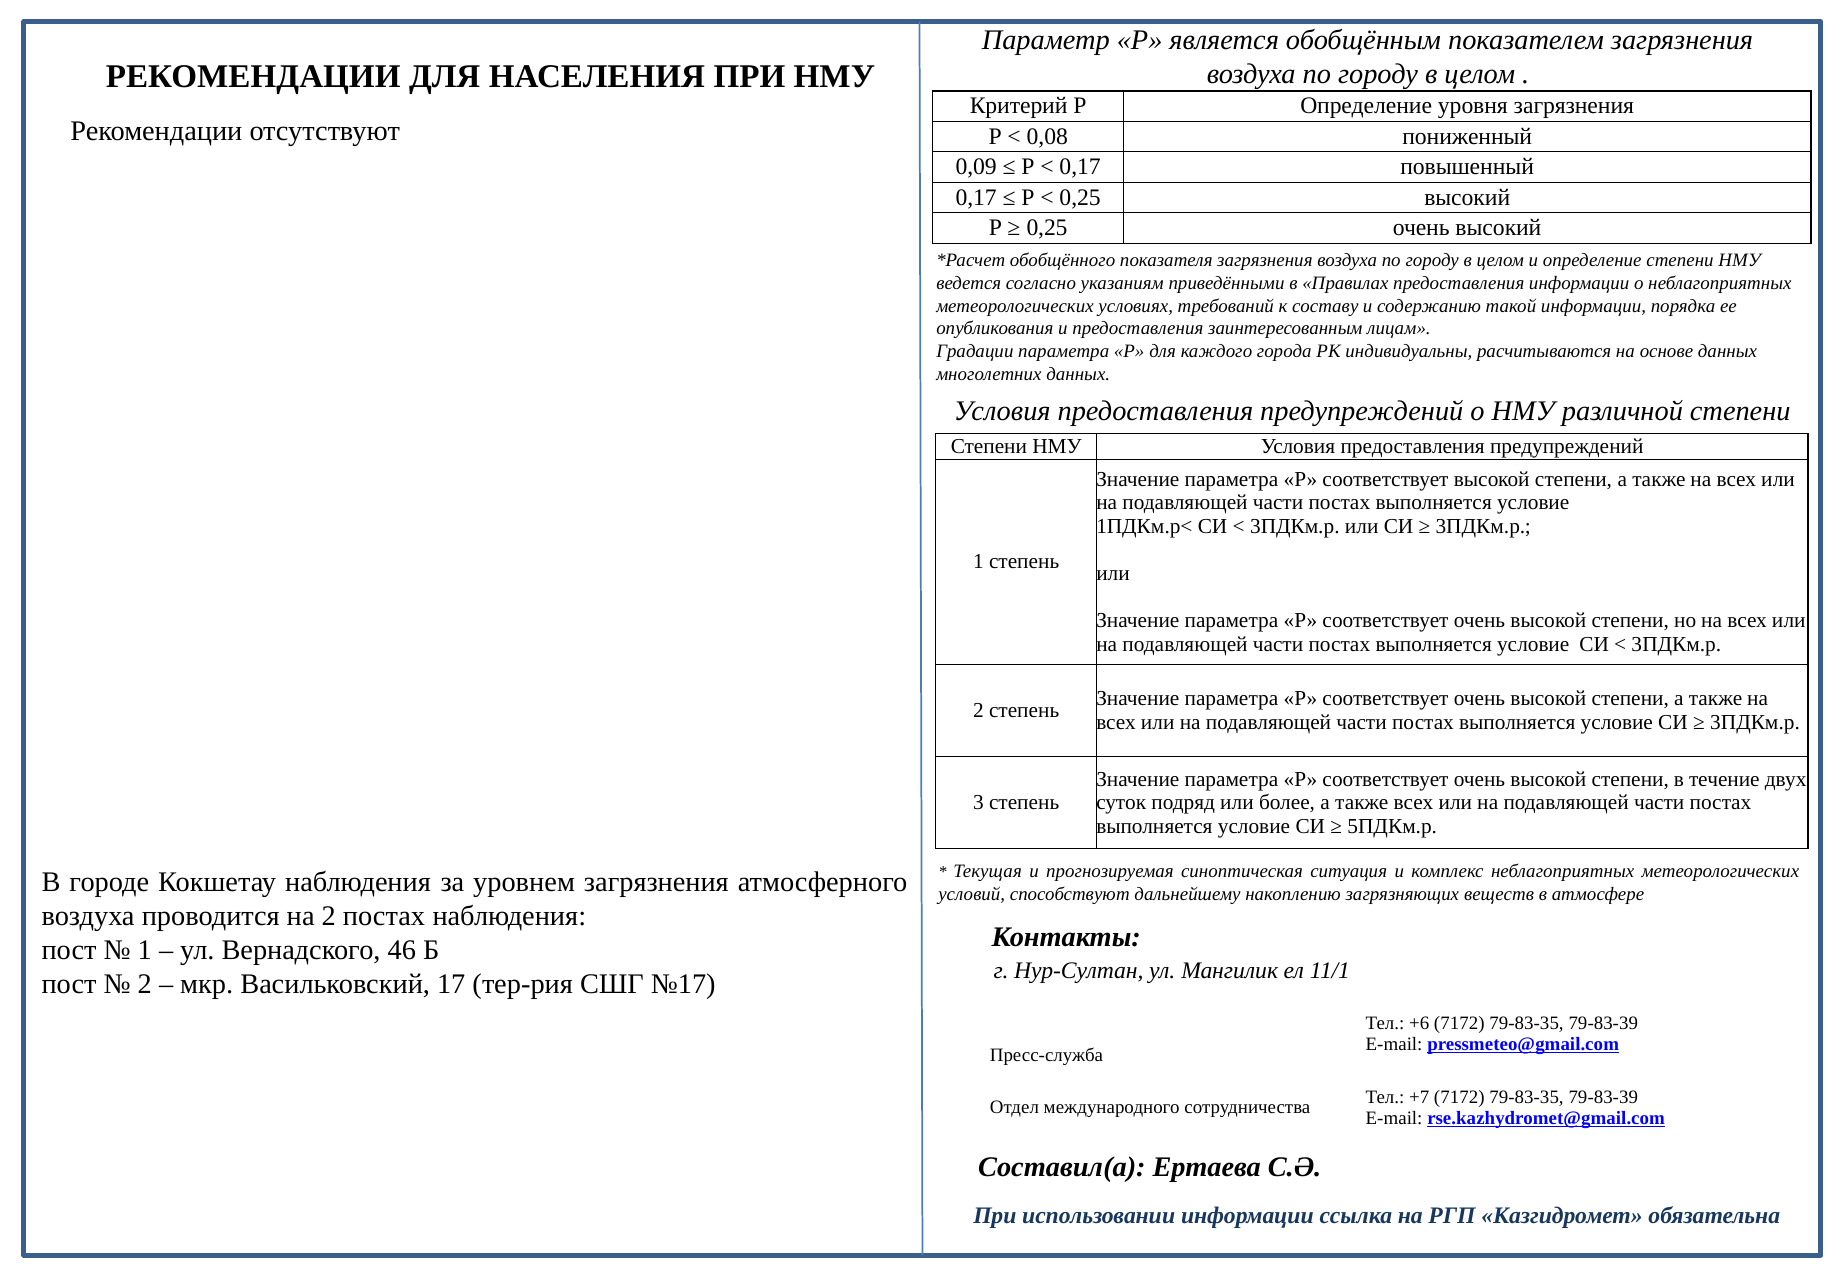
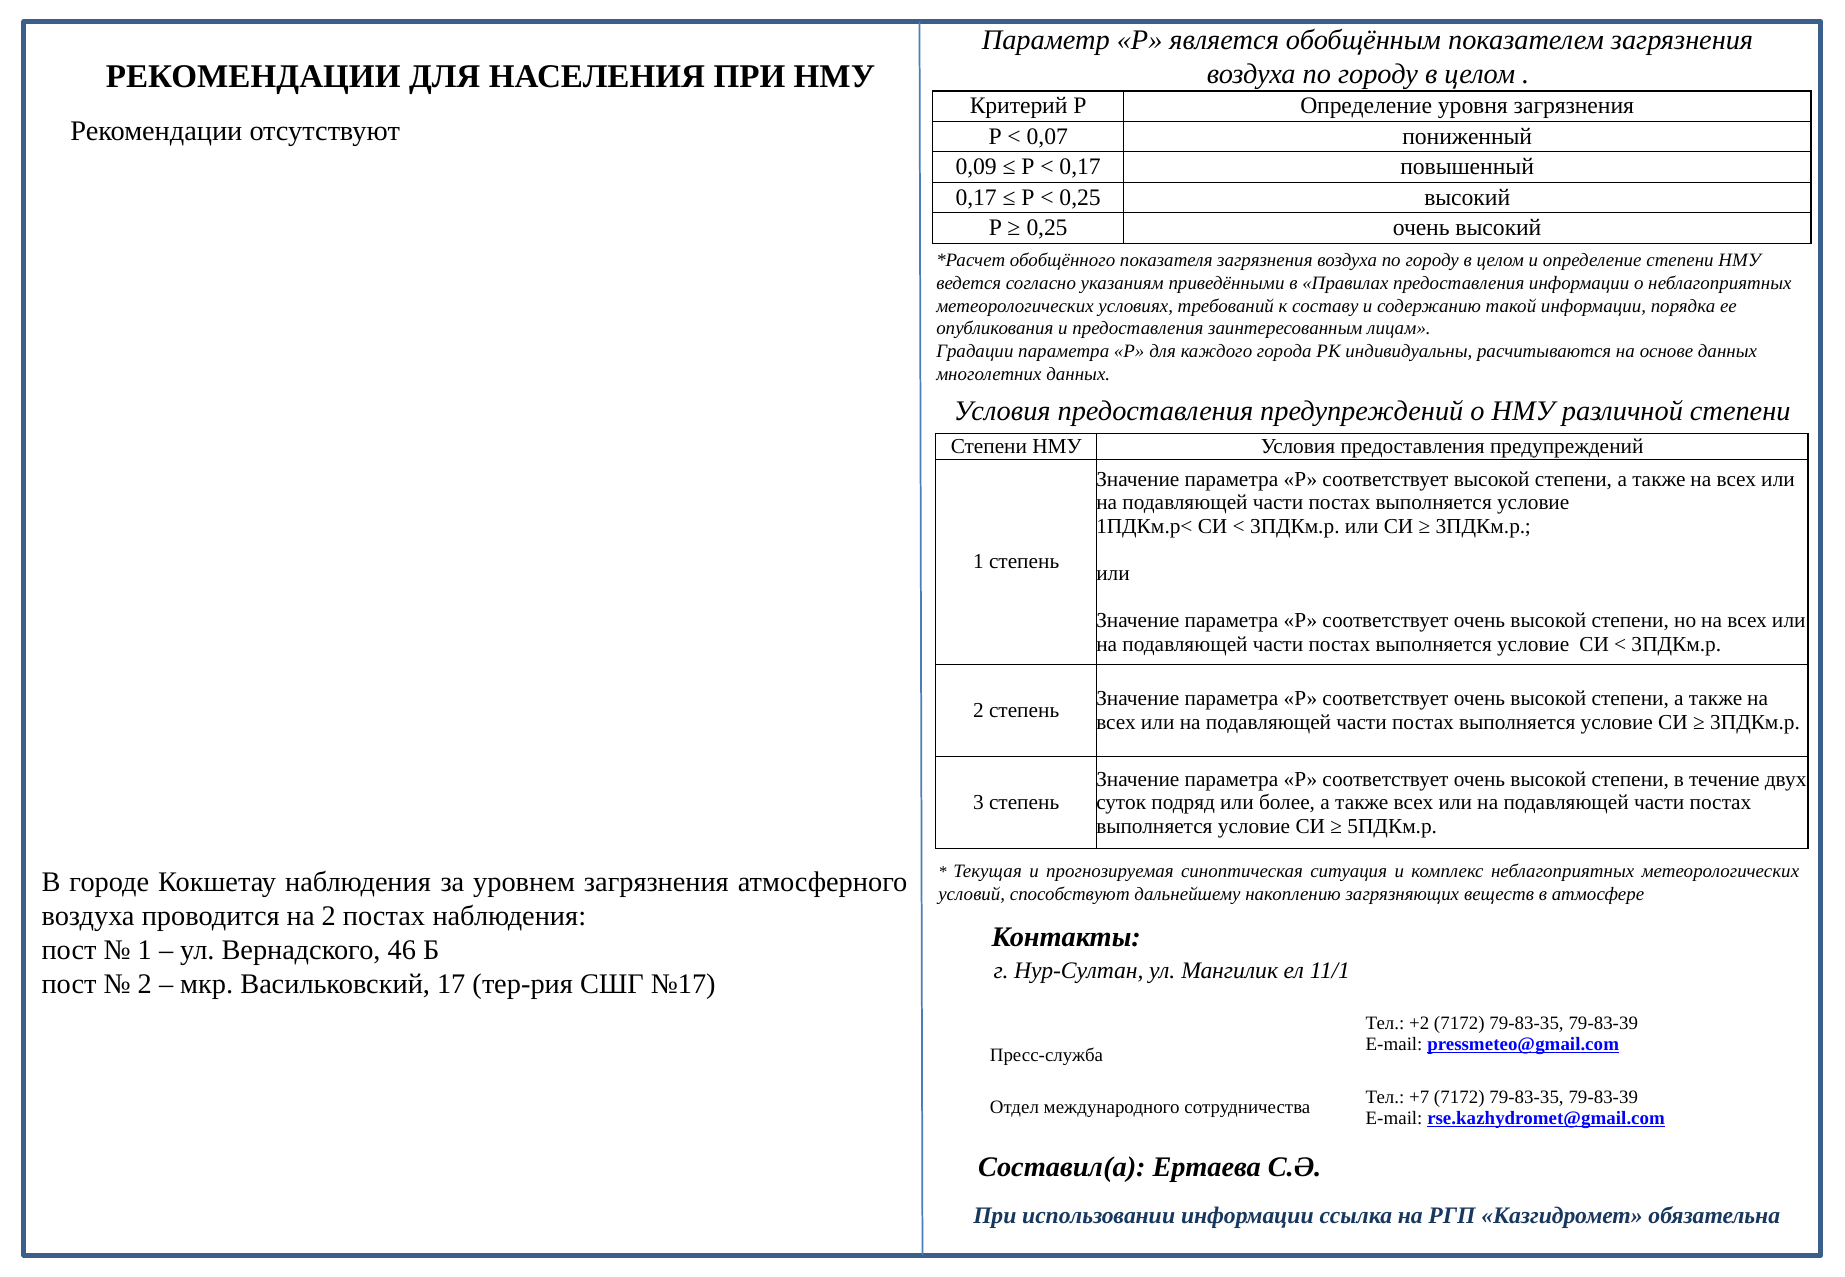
0,08: 0,08 -> 0,07 (1047, 136)
+6: +6 -> +2 (1419, 1024)
